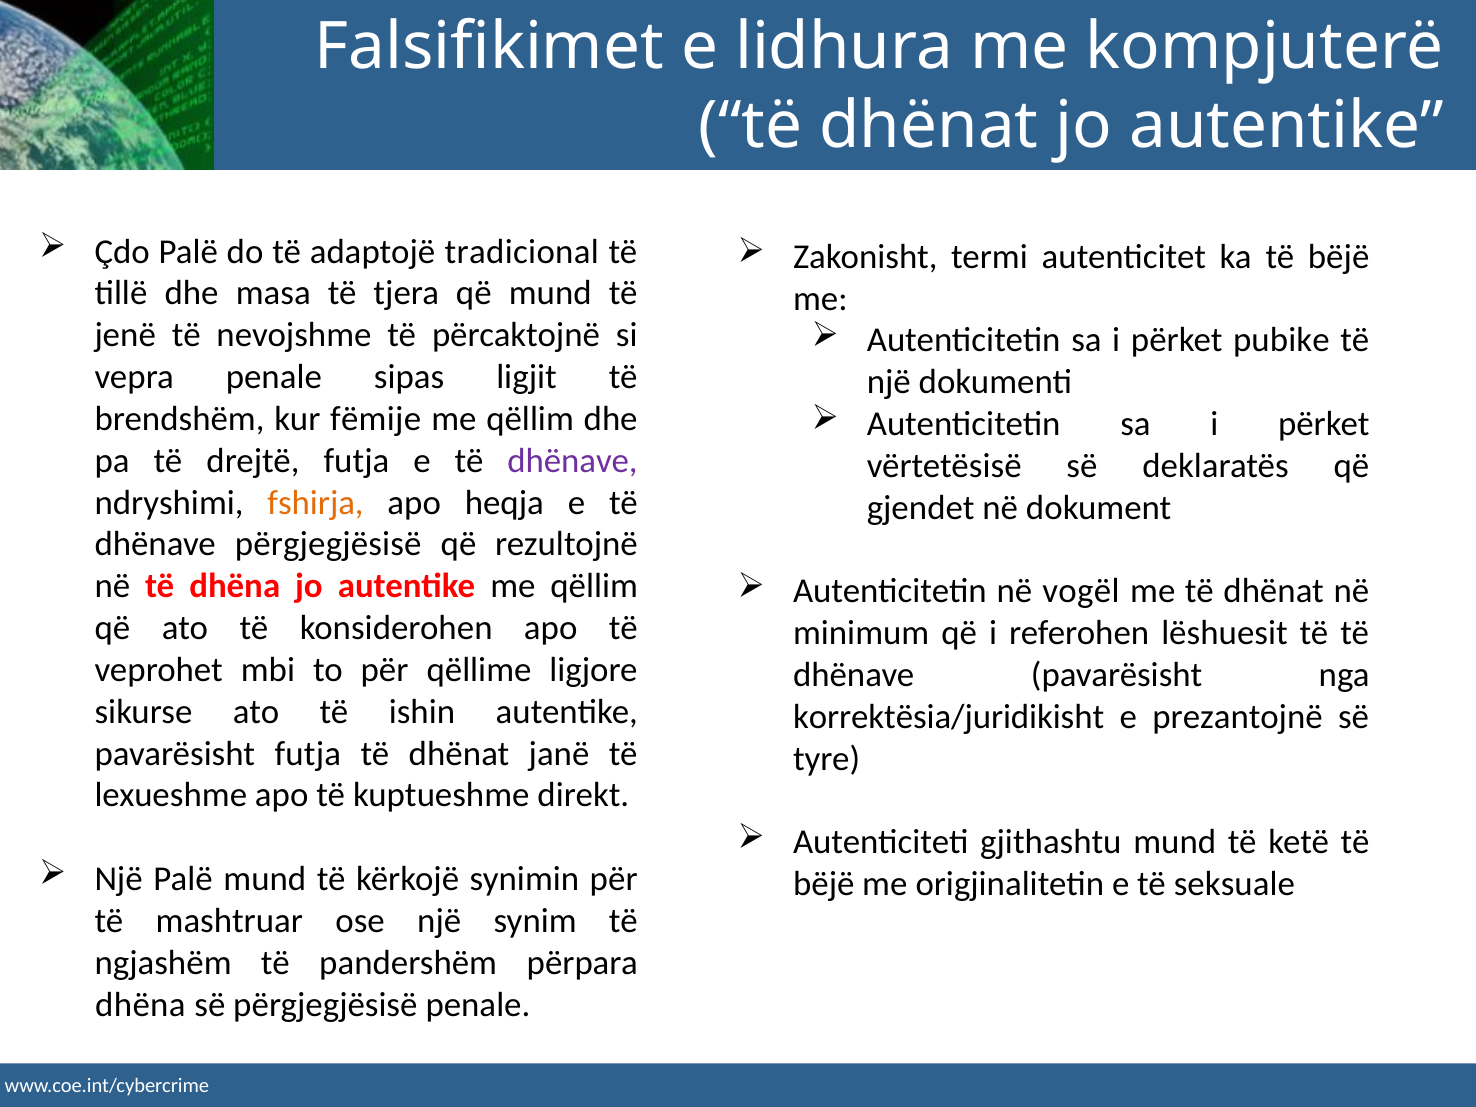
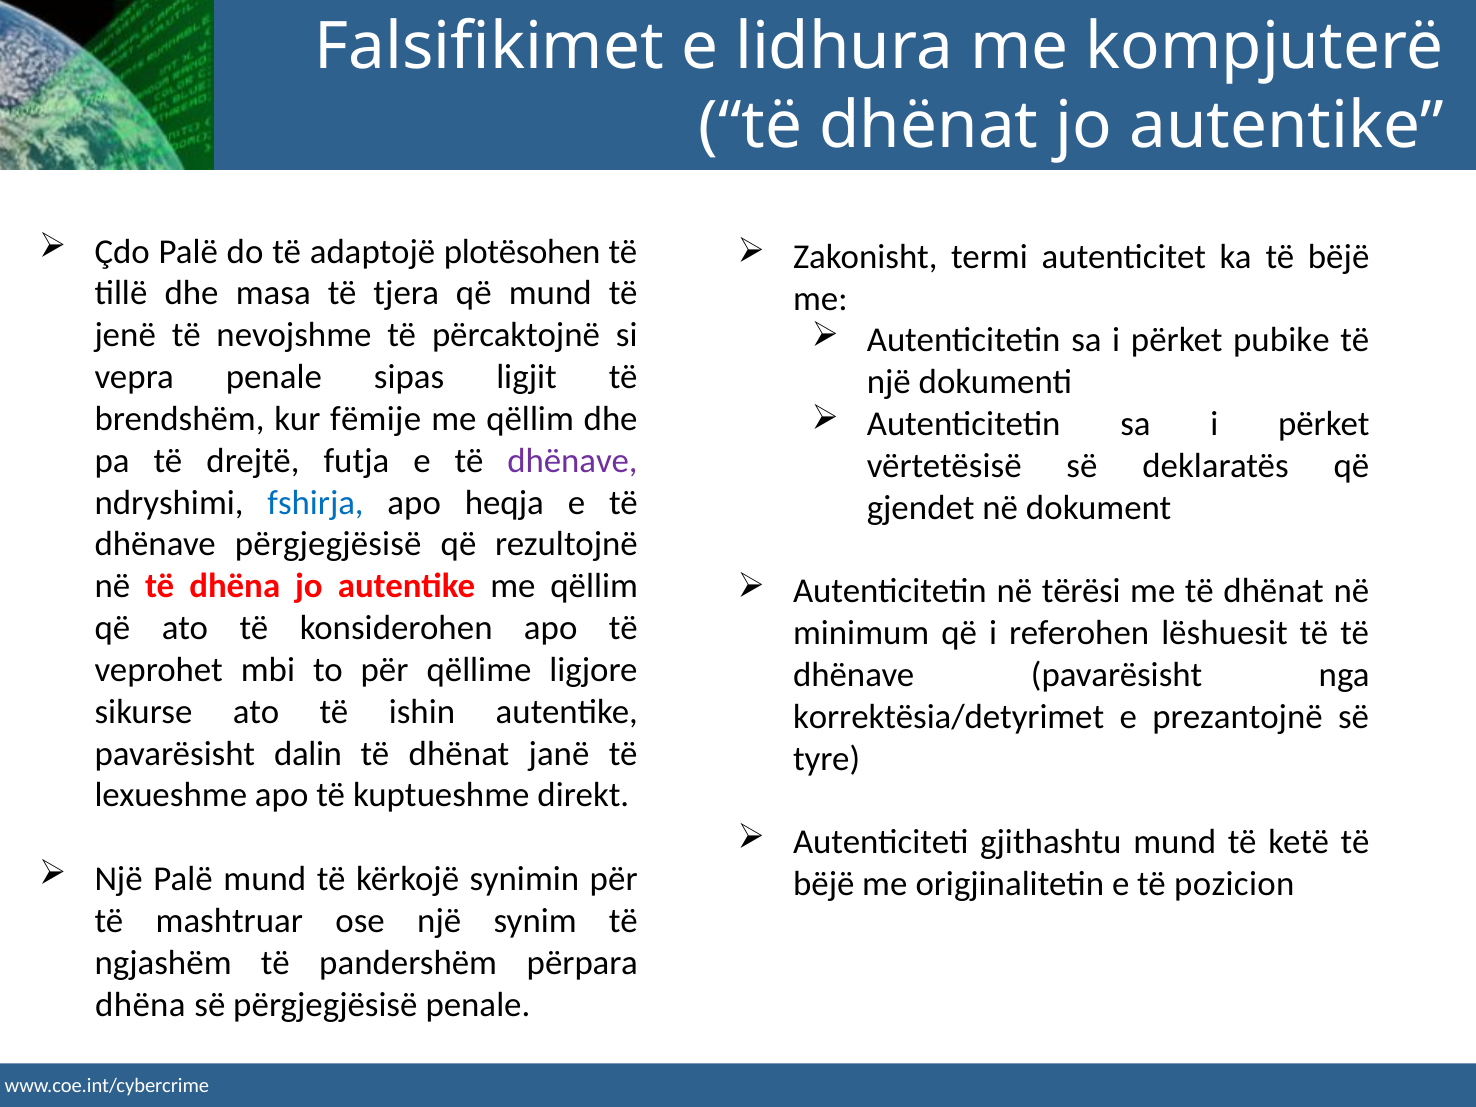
tradicional: tradicional -> plotësohen (522, 252)
fshirja colour: orange -> blue (316, 503)
vogël: vogël -> tërësi (1081, 591)
korrektësia/juridikisht: korrektësia/juridikisht -> korrektësia/detyrimet (949, 717)
pavarësisht futja: futja -> dalin (308, 754)
seksuale: seksuale -> pozicion (1234, 884)
